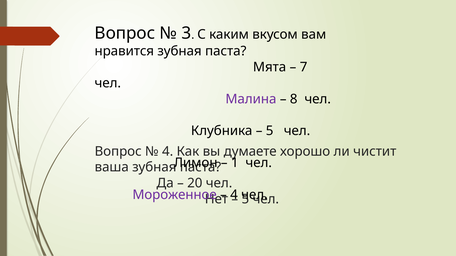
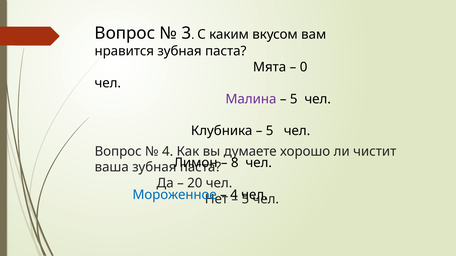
7: 7 -> 0 (304, 67)
8: 8 -> 5 (294, 99)
1: 1 -> 8 (235, 163)
Мороженное colour: purple -> blue (175, 195)
